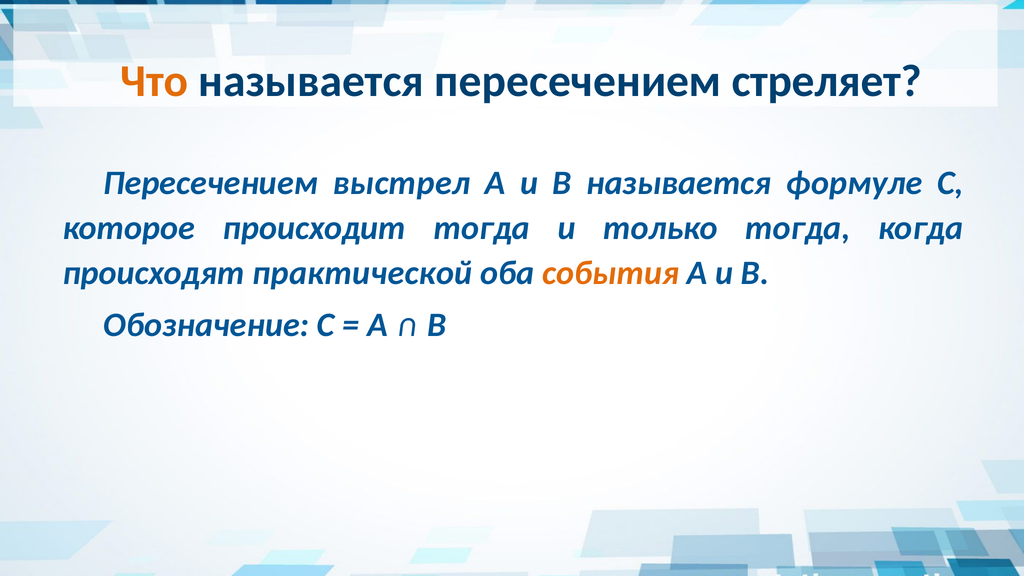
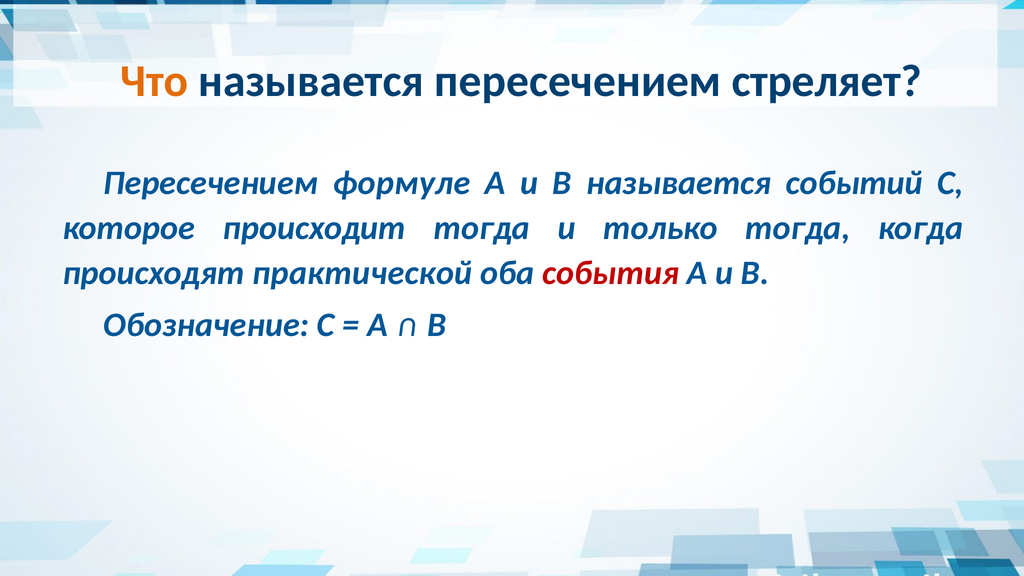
выстрел: выстрел -> формуле (401, 183)
формуле: формуле -> событий (854, 183)
события colour: orange -> red (611, 273)
